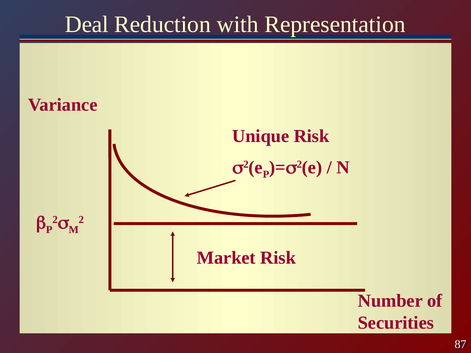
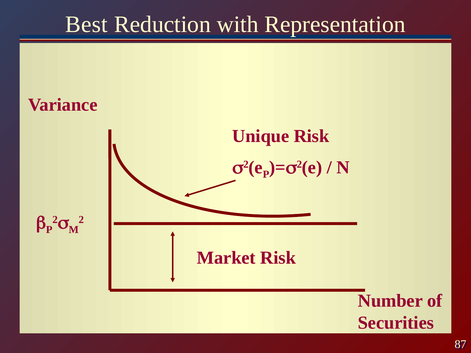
Deal: Deal -> Best (87, 24)
